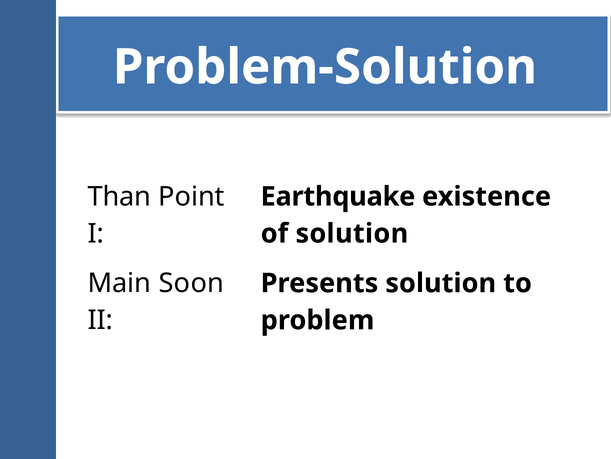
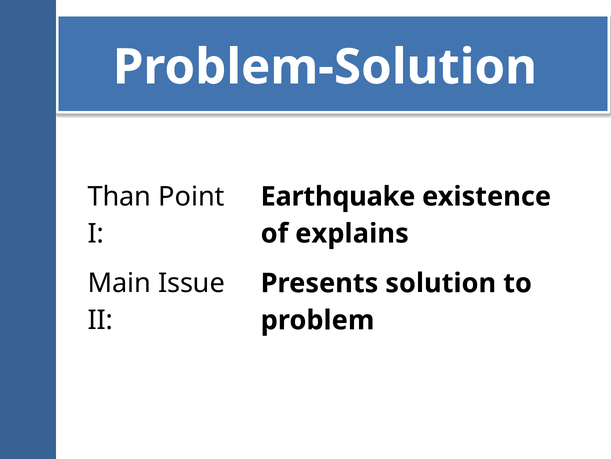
of solution: solution -> explains (352, 233)
Soon: Soon -> Issue (192, 283)
